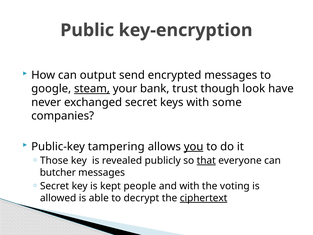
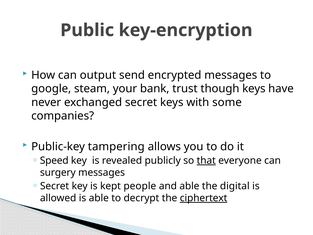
steam underline: present -> none (92, 89)
though look: look -> keys (254, 89)
you underline: present -> none (194, 146)
Those: Those -> Speed (54, 160)
butcher: butcher -> surgery (58, 172)
and with: with -> able (189, 186)
voting: voting -> digital (235, 186)
